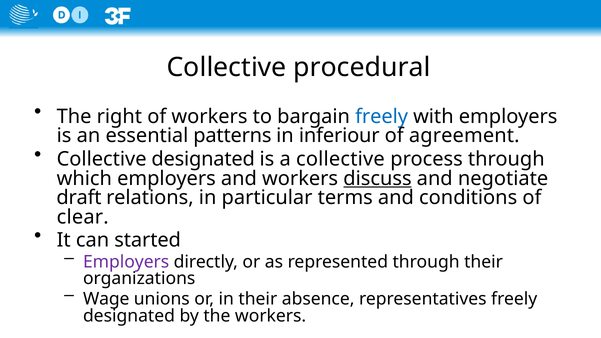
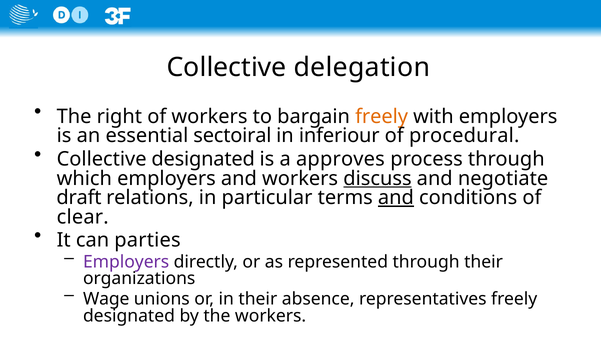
procedural: procedural -> delegation (362, 68)
freely colour: blue -> orange (382, 116)
patterns: patterns -> sectoiral (232, 136)
agreement: agreement -> procedural (464, 136)
a collective: collective -> approves (340, 159)
and underline: none -> present (396, 198)
started: started -> parties (147, 240)
